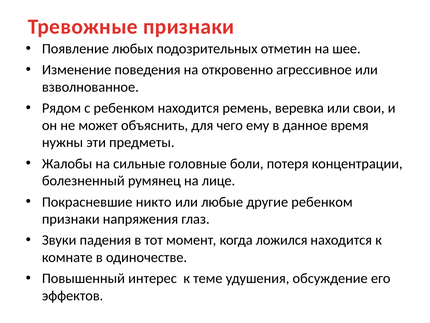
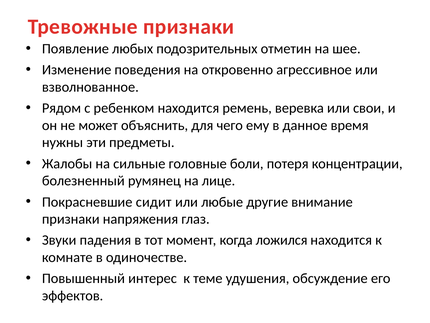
никто: никто -> сидит (154, 202)
другие ребенком: ребенком -> внимание (322, 202)
